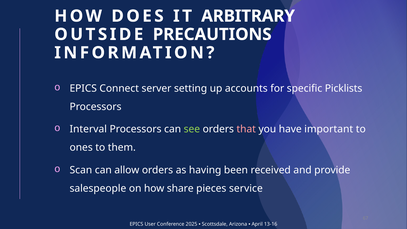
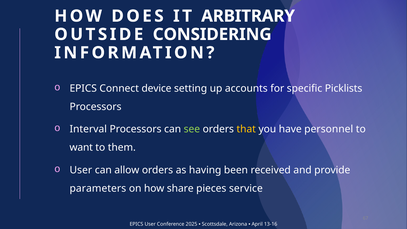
PRECAUTIONS: PRECAUTIONS -> CONSIDERING (212, 34)
server: server -> device (157, 88)
that colour: pink -> yellow (246, 129)
important: important -> personnel (329, 129)
ones: ones -> want (81, 148)
Scan: Scan -> User (81, 170)
salespeople: salespeople -> parameters (98, 188)
